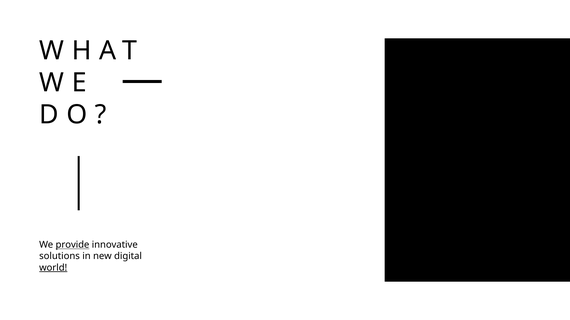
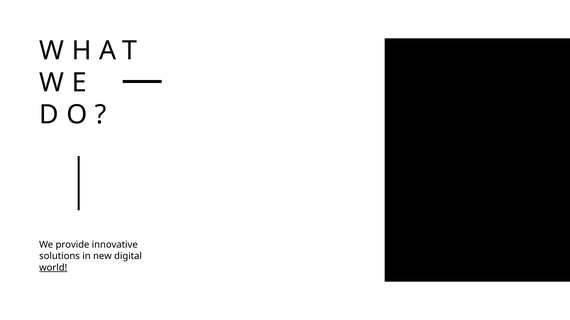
provide underline: present -> none (72, 245)
